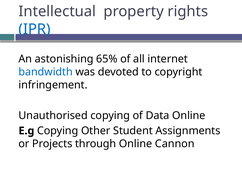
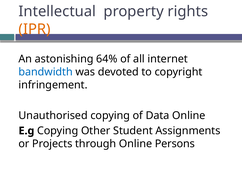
IPR colour: blue -> orange (35, 29)
65%: 65% -> 64% (107, 59)
Cannon: Cannon -> Persons (175, 143)
